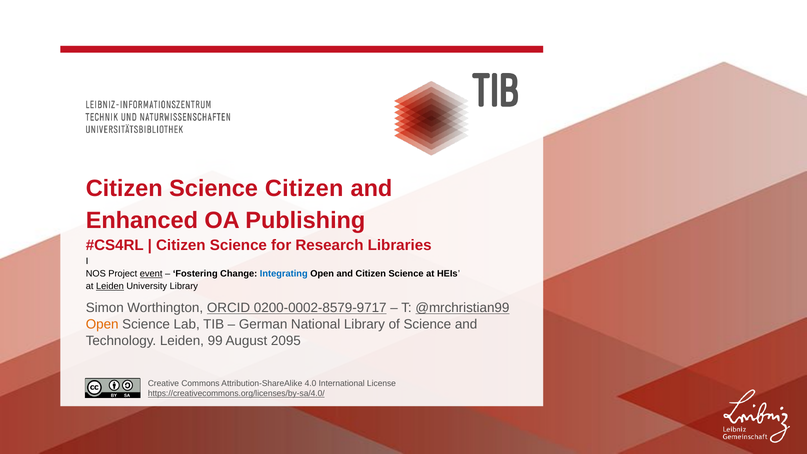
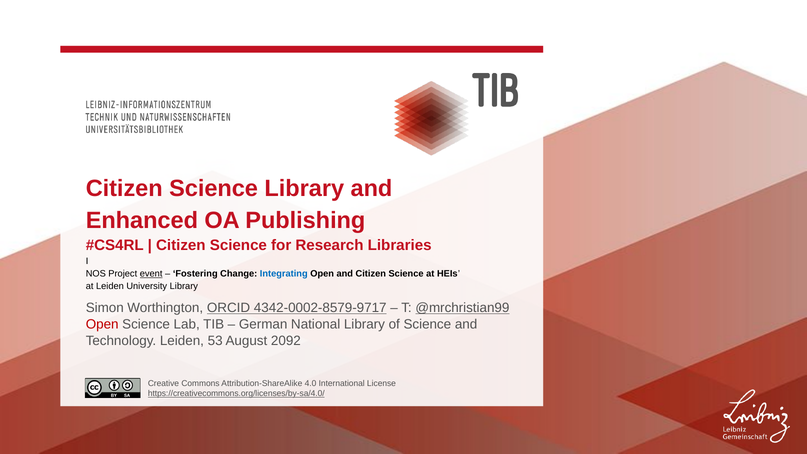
Science Citizen: Citizen -> Library (304, 188)
Leiden underline: present -> none (110, 286)
0200-0002-8579-9717: 0200-0002-8579-9717 -> 4342-0002-8579-9717 (320, 308)
Open colour: orange -> red (102, 324)
99: 99 -> 53 (215, 341)
2095: 2095 -> 2092 (286, 341)
